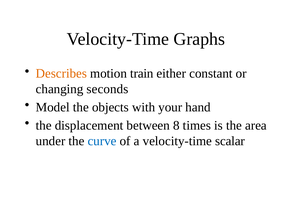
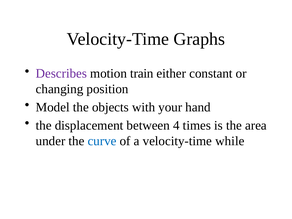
Describes colour: orange -> purple (61, 73)
seconds: seconds -> position (107, 89)
8: 8 -> 4 (176, 125)
scalar: scalar -> while (230, 141)
